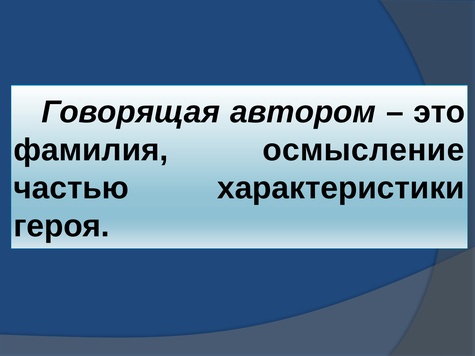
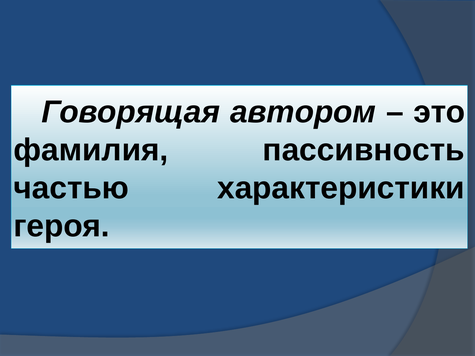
осмысление: осмысление -> пассивность (364, 150)
